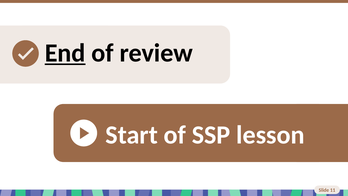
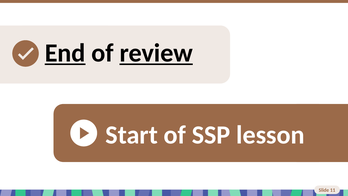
review underline: none -> present (156, 53)
